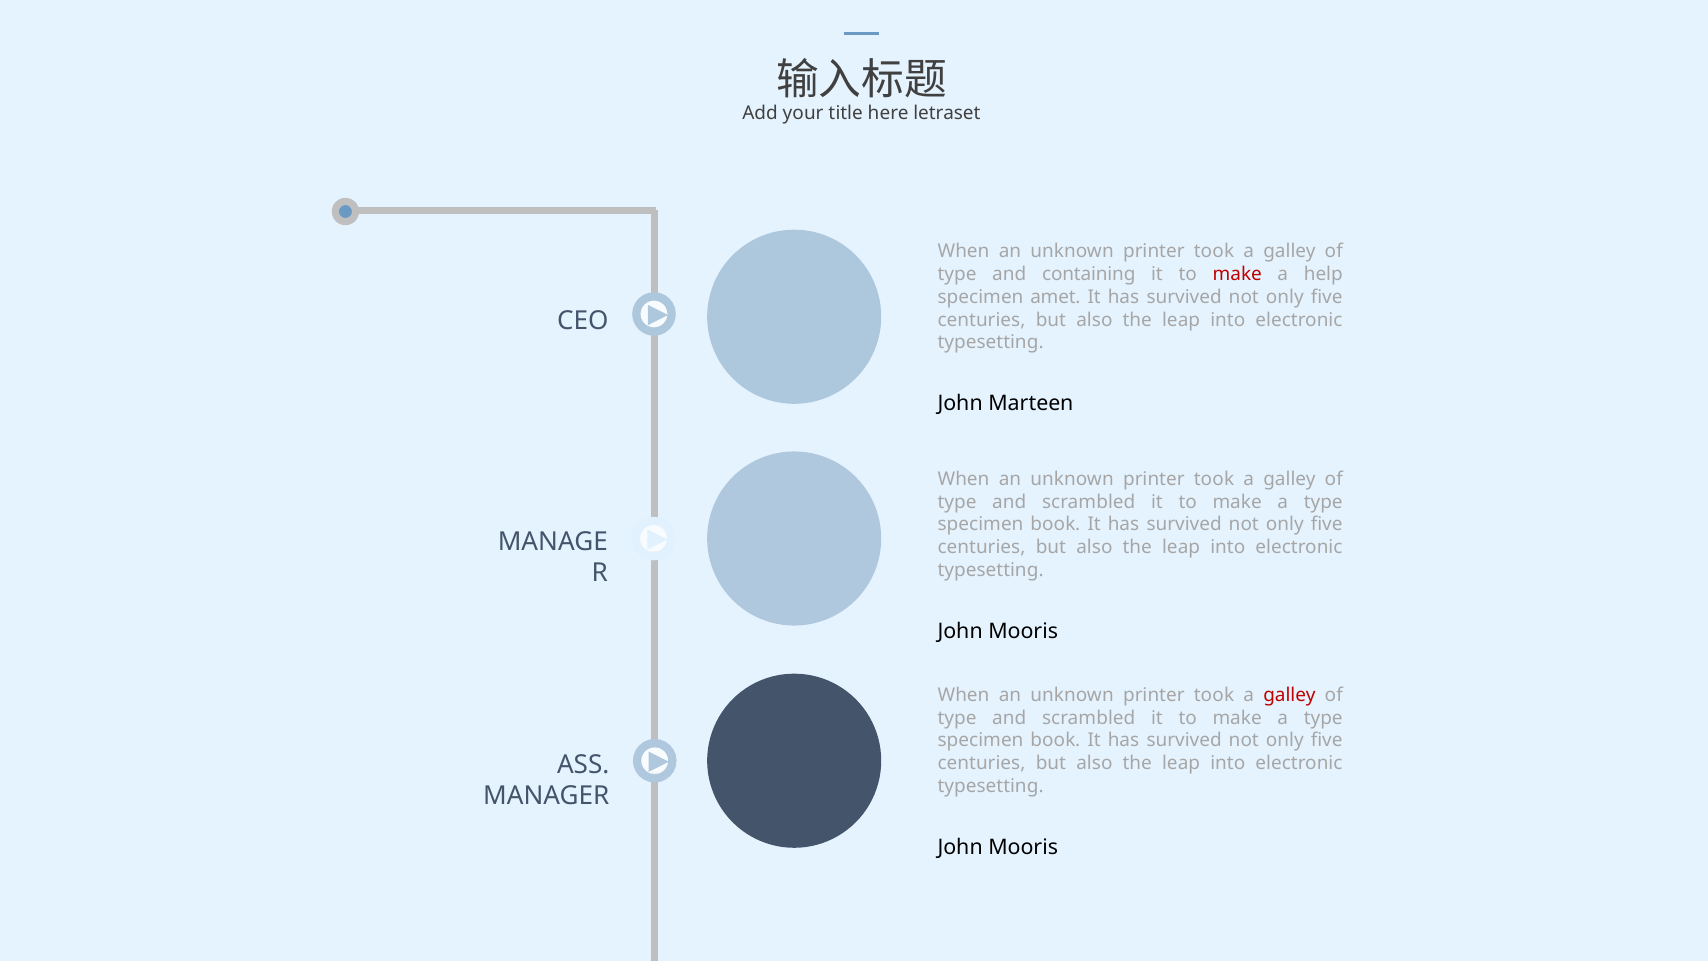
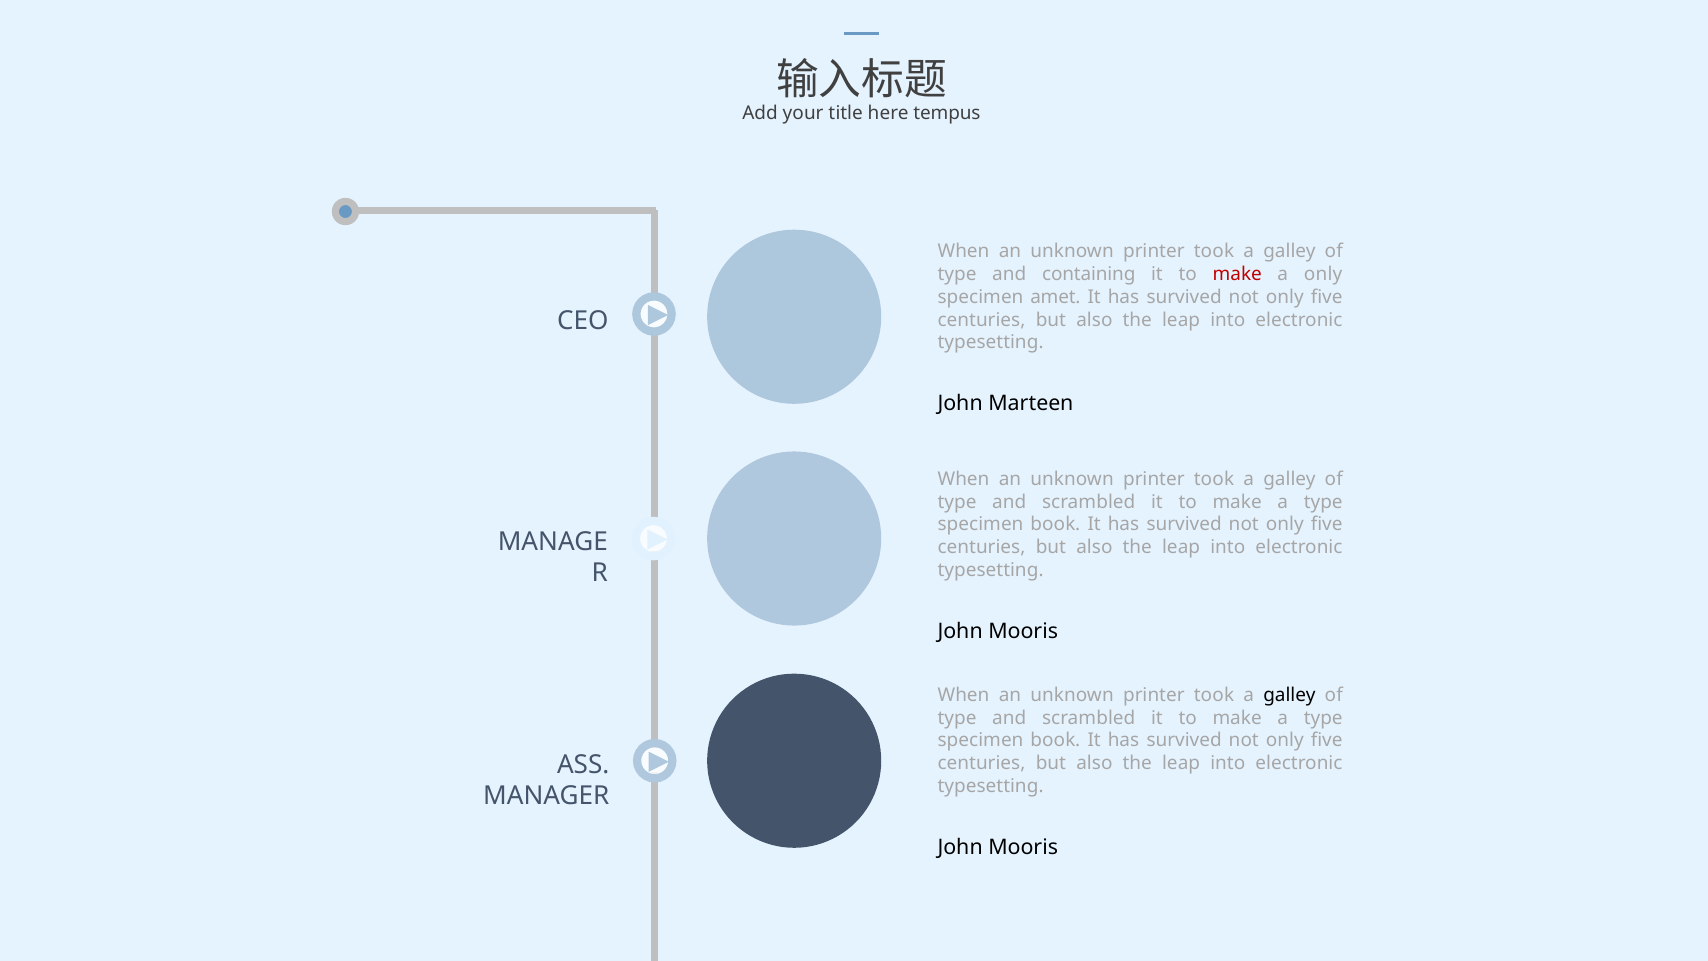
letraset: letraset -> tempus (947, 113)
a help: help -> only (1323, 274)
galley colour: red -> black (1289, 695)
